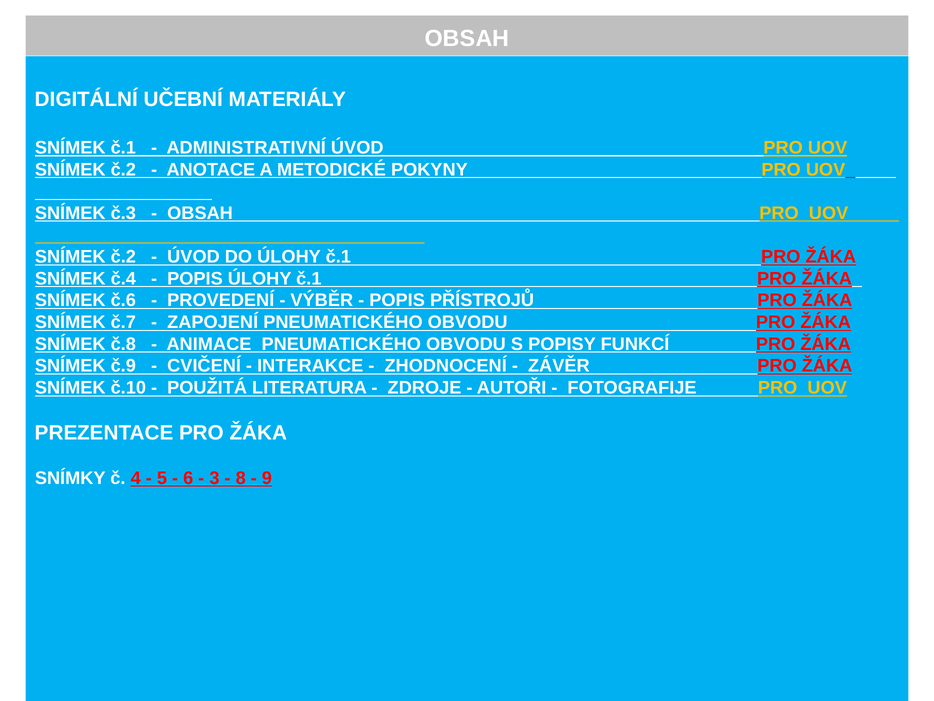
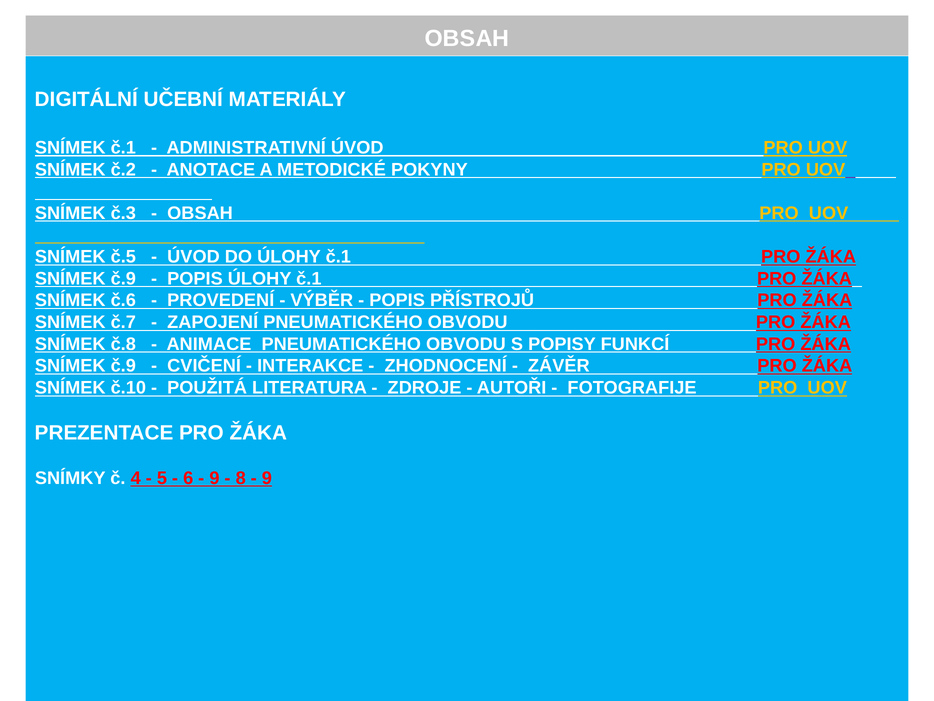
č.2: č.2 -> č.5 (123, 257)
č.4: č.4 -> č.9 (123, 278)
3: 3 -> 9 (214, 478)
